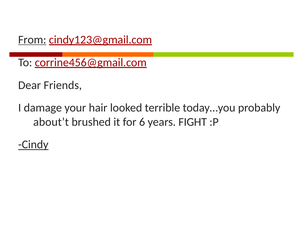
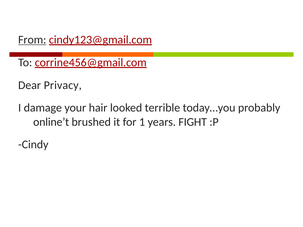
Friends: Friends -> Privacy (63, 85)
about’t: about’t -> online’t (51, 122)
6: 6 -> 1 (142, 122)
Cindy underline: present -> none (33, 145)
